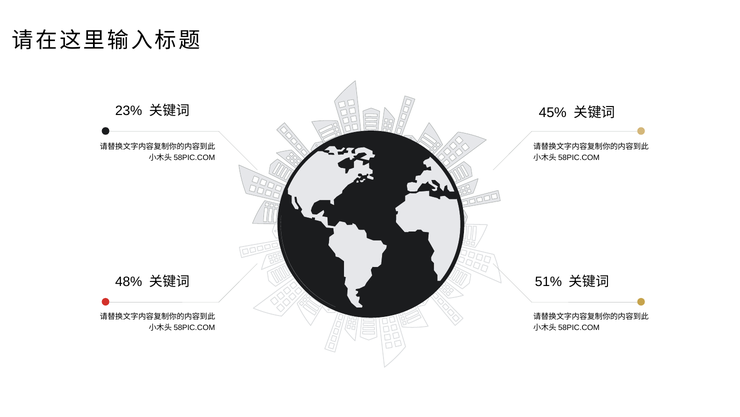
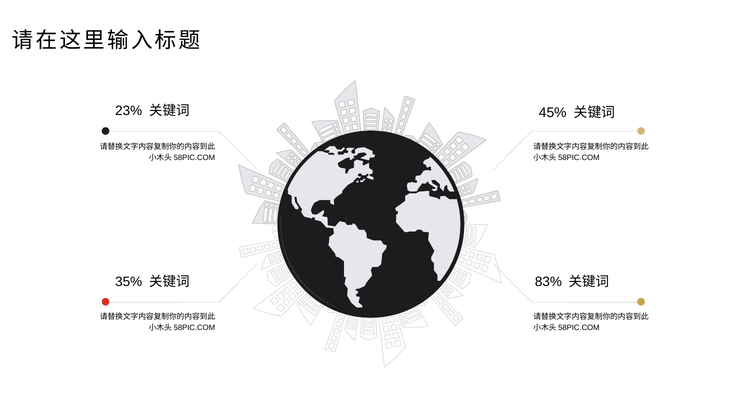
48%: 48% -> 35% (129, 281)
51%: 51% -> 83% (548, 281)
